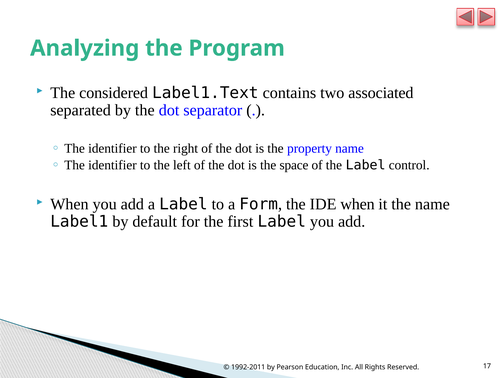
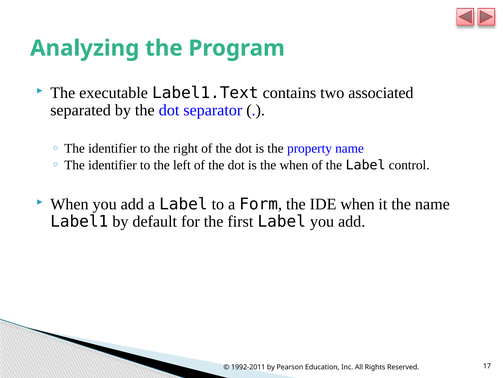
considered: considered -> executable (114, 93)
the space: space -> when (294, 165)
